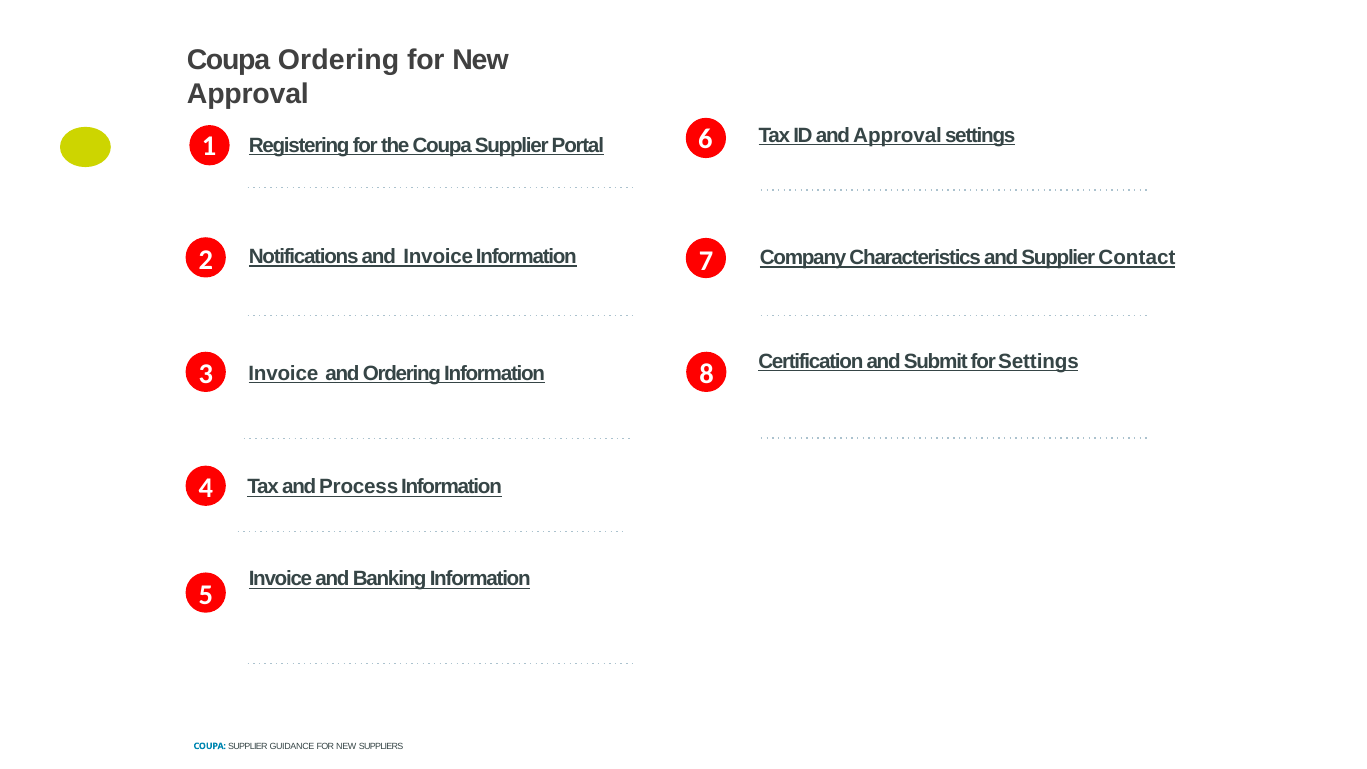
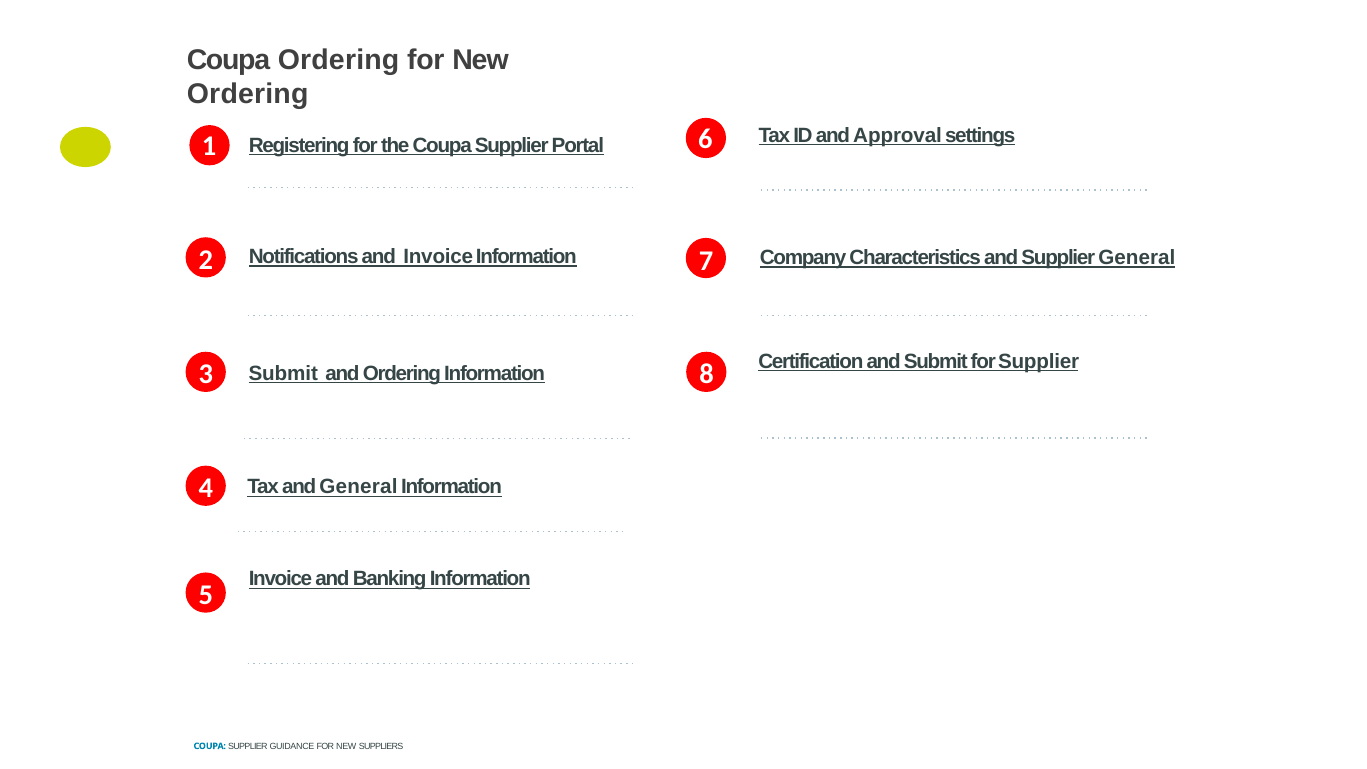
Approval: Approval -> Ordering (248, 94)
Supplier Contact: Contact -> General (1137, 258)
for Settings: Settings -> Supplier (1039, 361)
Invoice: Invoice -> Submit (283, 373)
and Process: Process -> General (358, 487)
